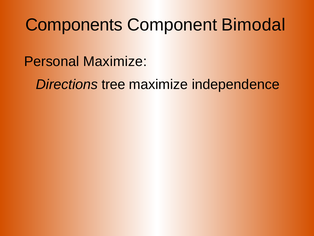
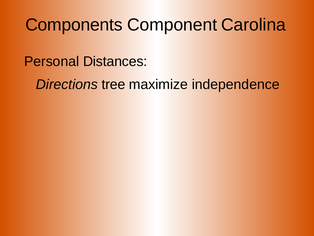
Bimodal: Bimodal -> Carolina (253, 25)
Personal Maximize: Maximize -> Distances (115, 61)
